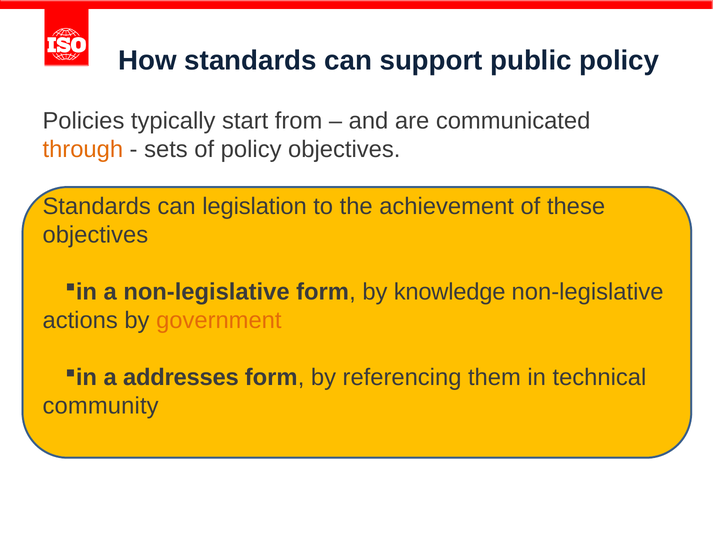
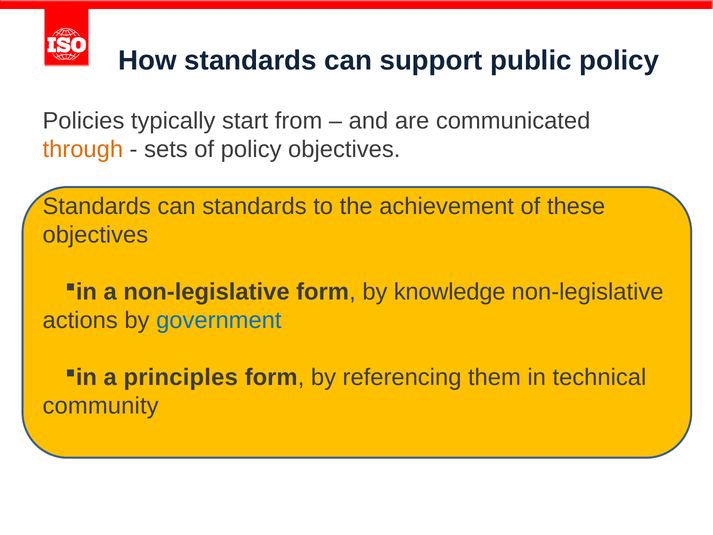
can legislation: legislation -> standards (255, 206)
government colour: orange -> blue (219, 320)
addresses: addresses -> principles (181, 377)
